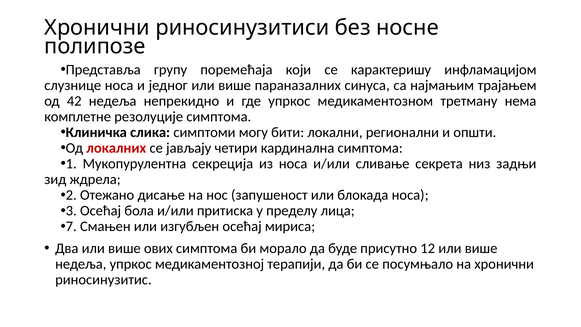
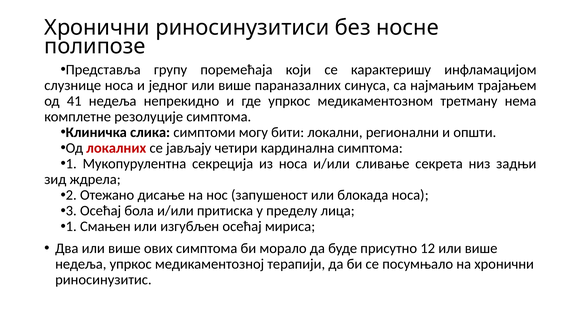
42: 42 -> 41 (74, 101)
7: 7 -> 1 (71, 226)
